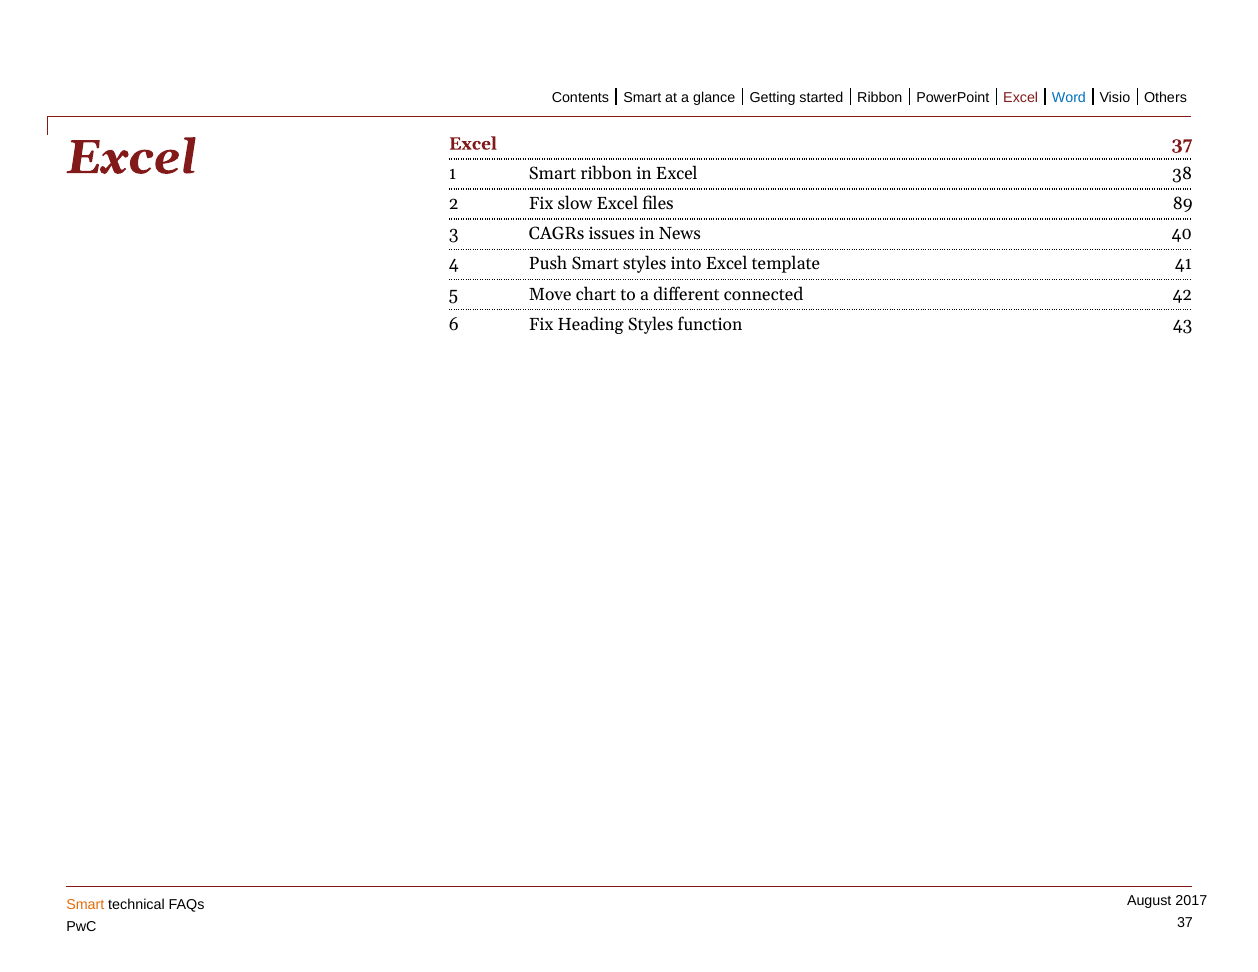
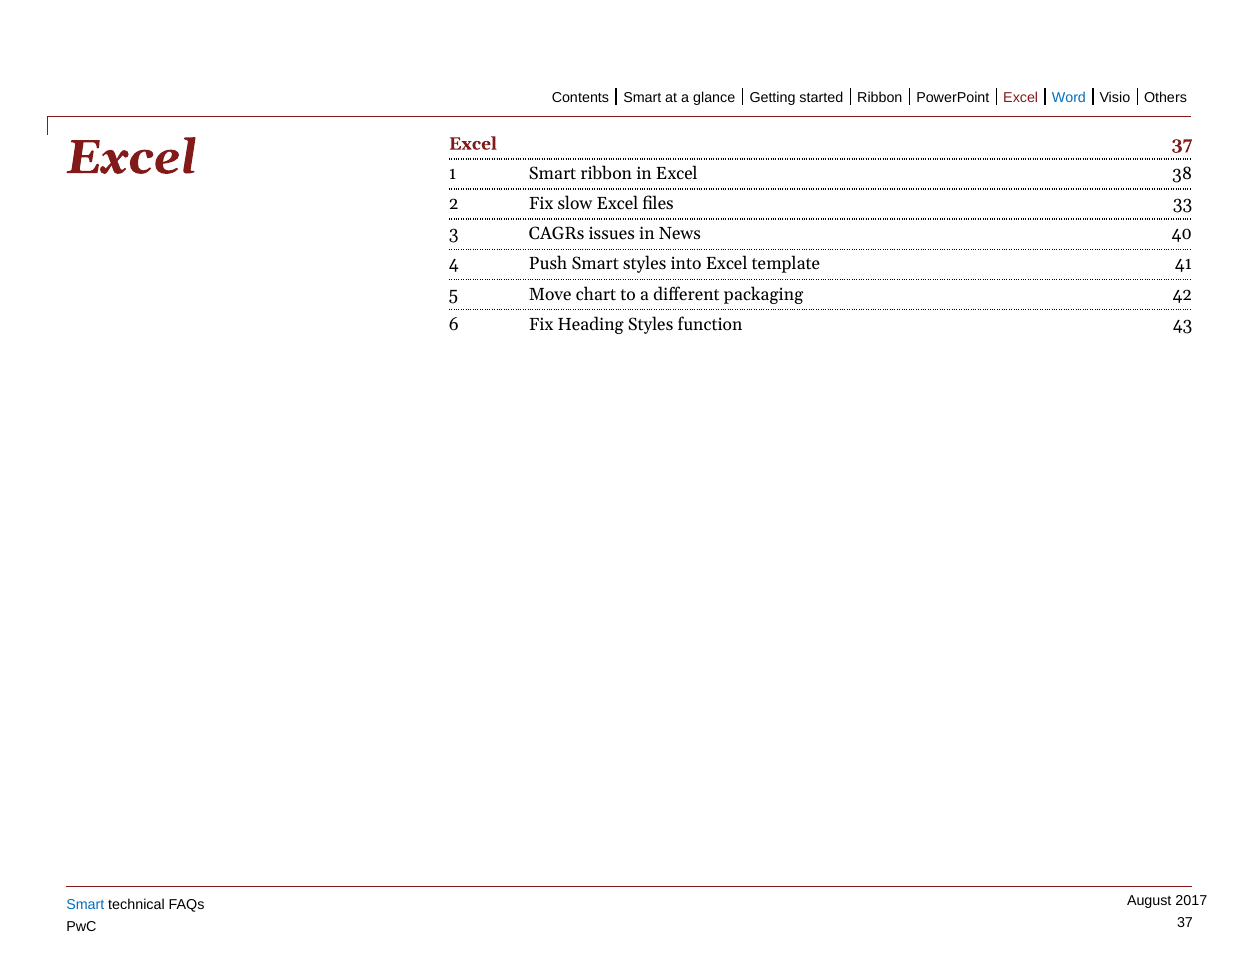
89: 89 -> 33 (1182, 204)
connected: connected -> packaging (764, 294)
Smart colour: orange -> blue (85, 905)
